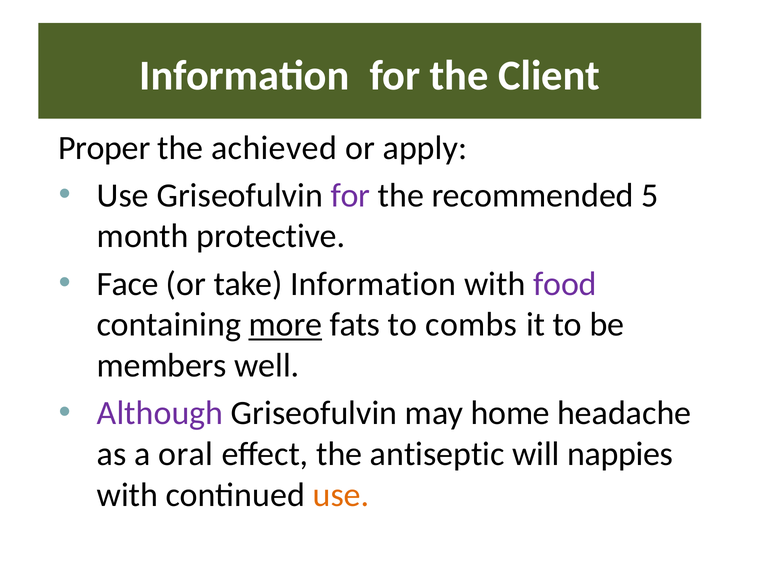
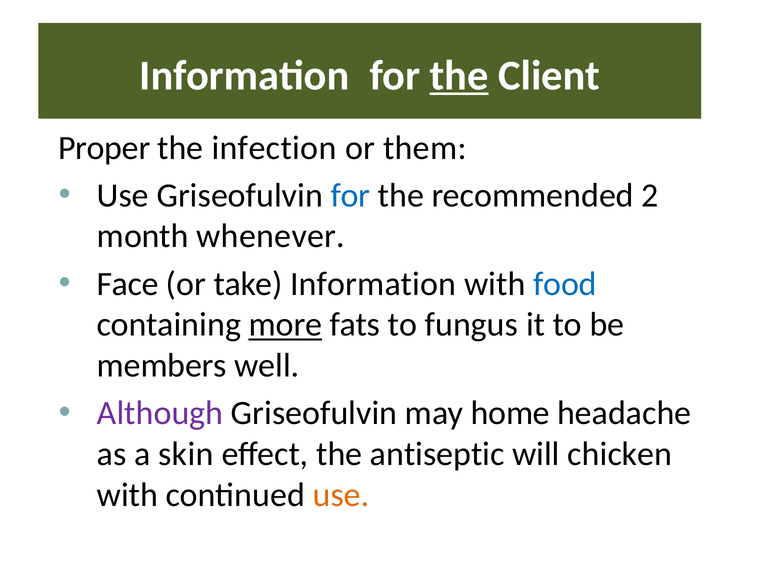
the underline: none -> present (459, 75)
achieved: achieved -> infection (274, 148)
apply: apply -> them (425, 148)
for colour: purple -> blue (350, 195)
5: 5 -> 2 (650, 195)
protective: protective -> whenever (271, 236)
food colour: purple -> blue (565, 284)
combs: combs -> fungus (471, 325)
oral: oral -> skin (186, 454)
nappies: nappies -> chicken (620, 454)
